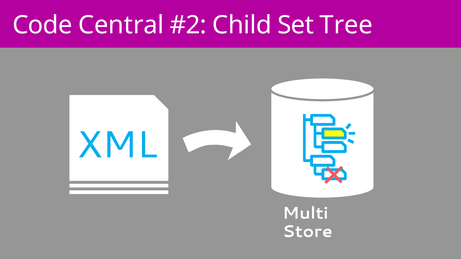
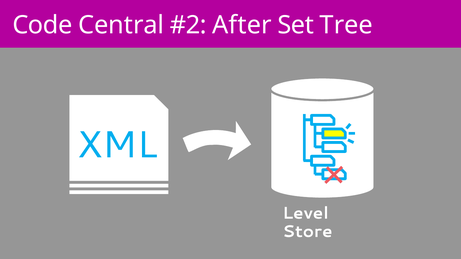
Child: Child -> After (242, 25)
Multi: Multi -> Level (306, 213)
